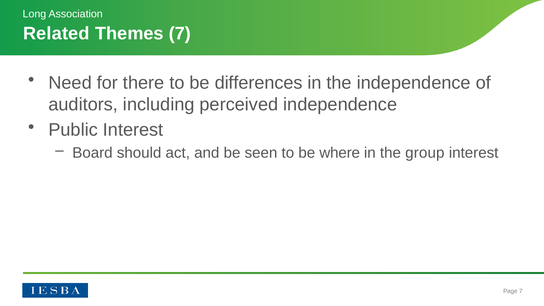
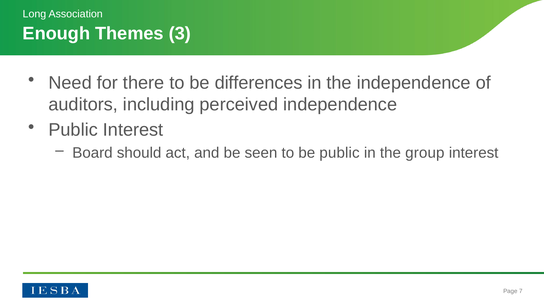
Related: Related -> Enough (56, 34)
Themes 7: 7 -> 3 (180, 34)
be where: where -> public (340, 153)
